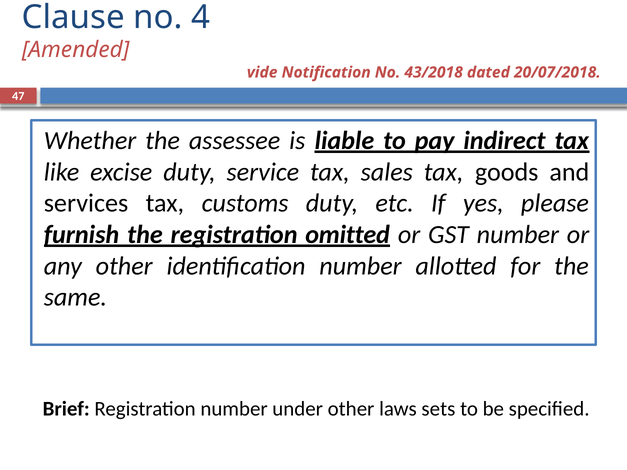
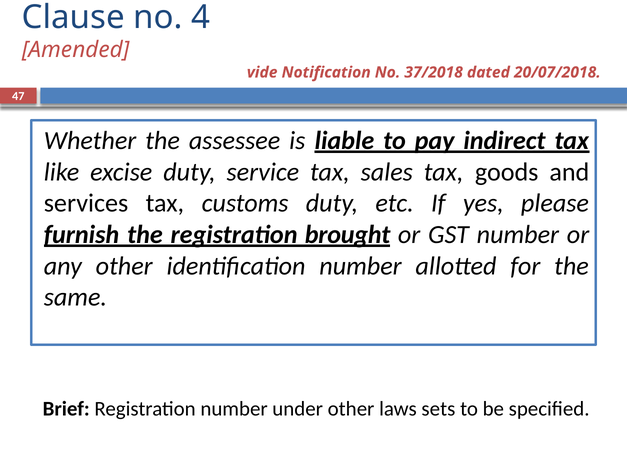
43/2018: 43/2018 -> 37/2018 (434, 72)
omitted: omitted -> brought (348, 235)
